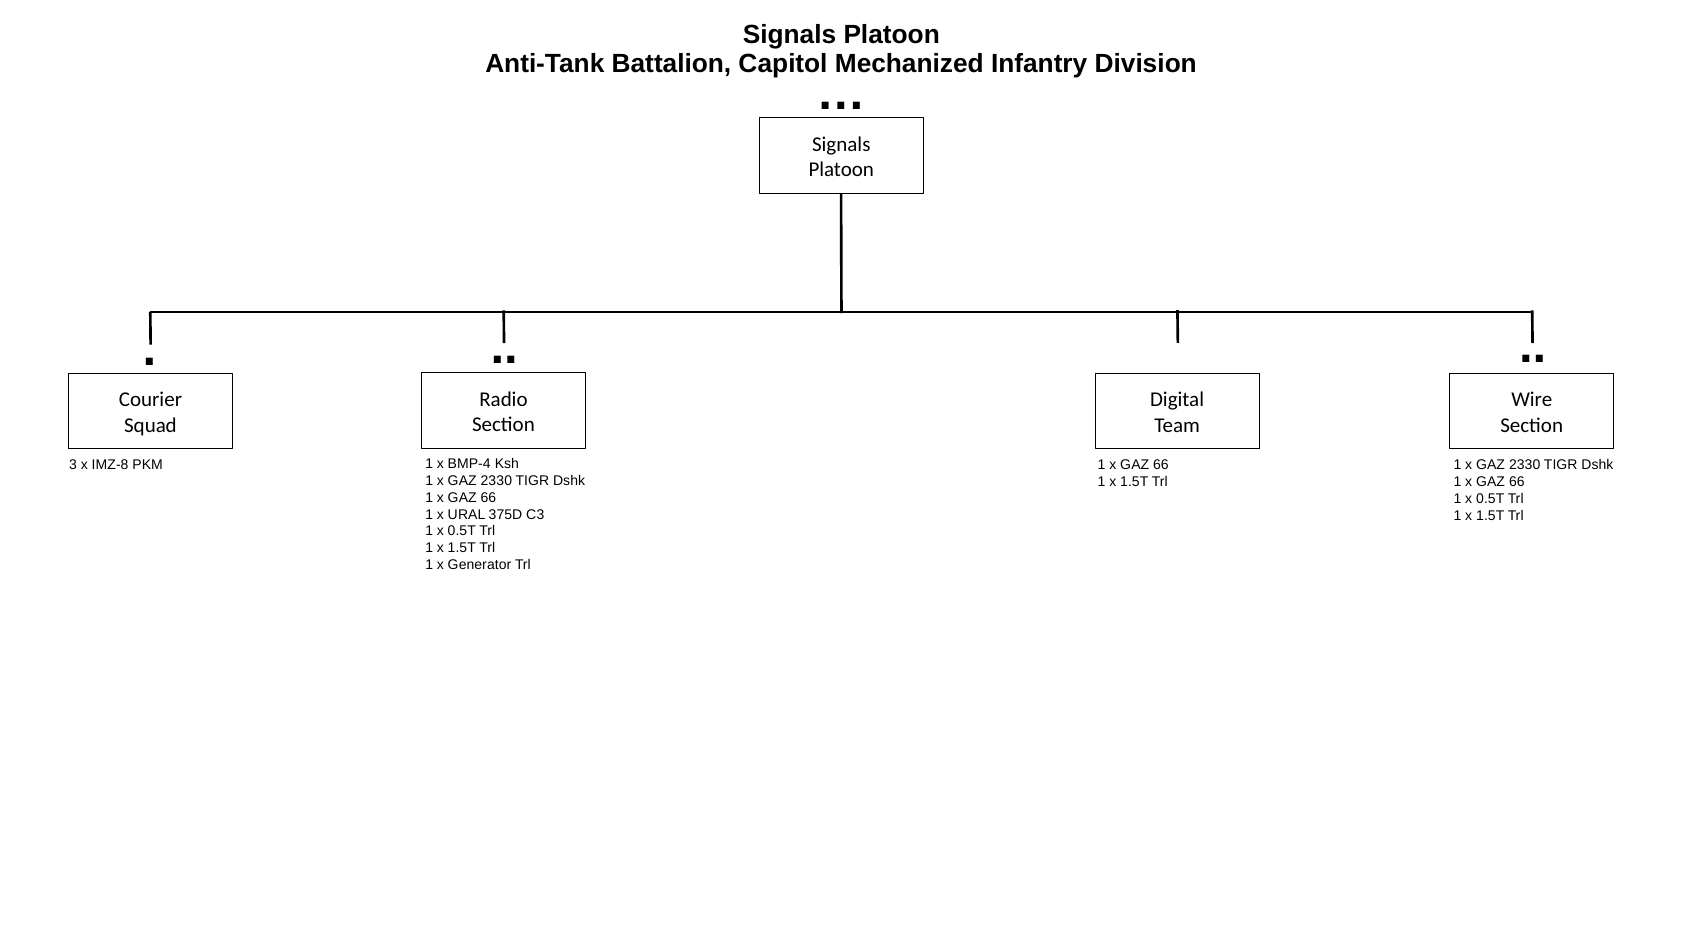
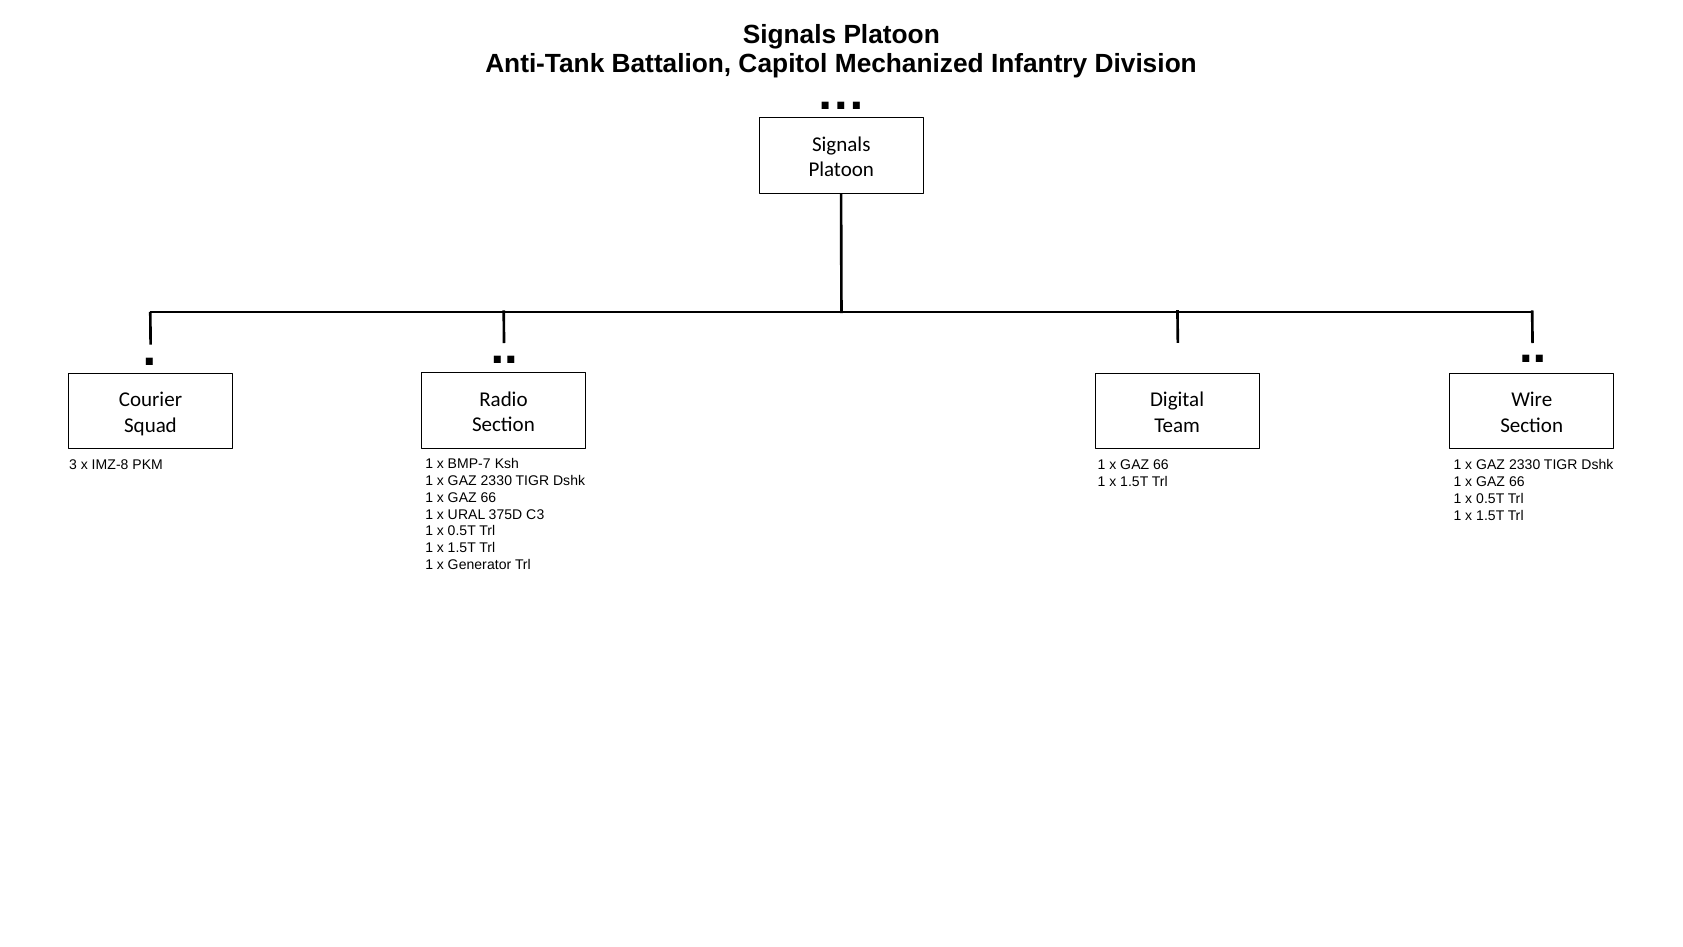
BMP-4: BMP-4 -> BMP-7 (469, 464)
